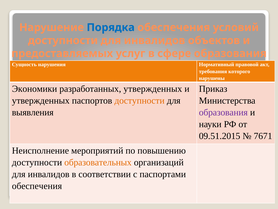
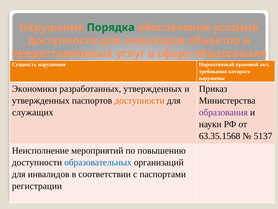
Порядка colour: blue -> green (111, 27)
выявления: выявления -> служащих (33, 112)
09.51.2015: 09.51.2015 -> 63.35.1568 (220, 136)
7671: 7671 -> 5137 (263, 136)
образовательных colour: orange -> blue (98, 162)
обеспечения: обеспечения -> регистрации (37, 186)
